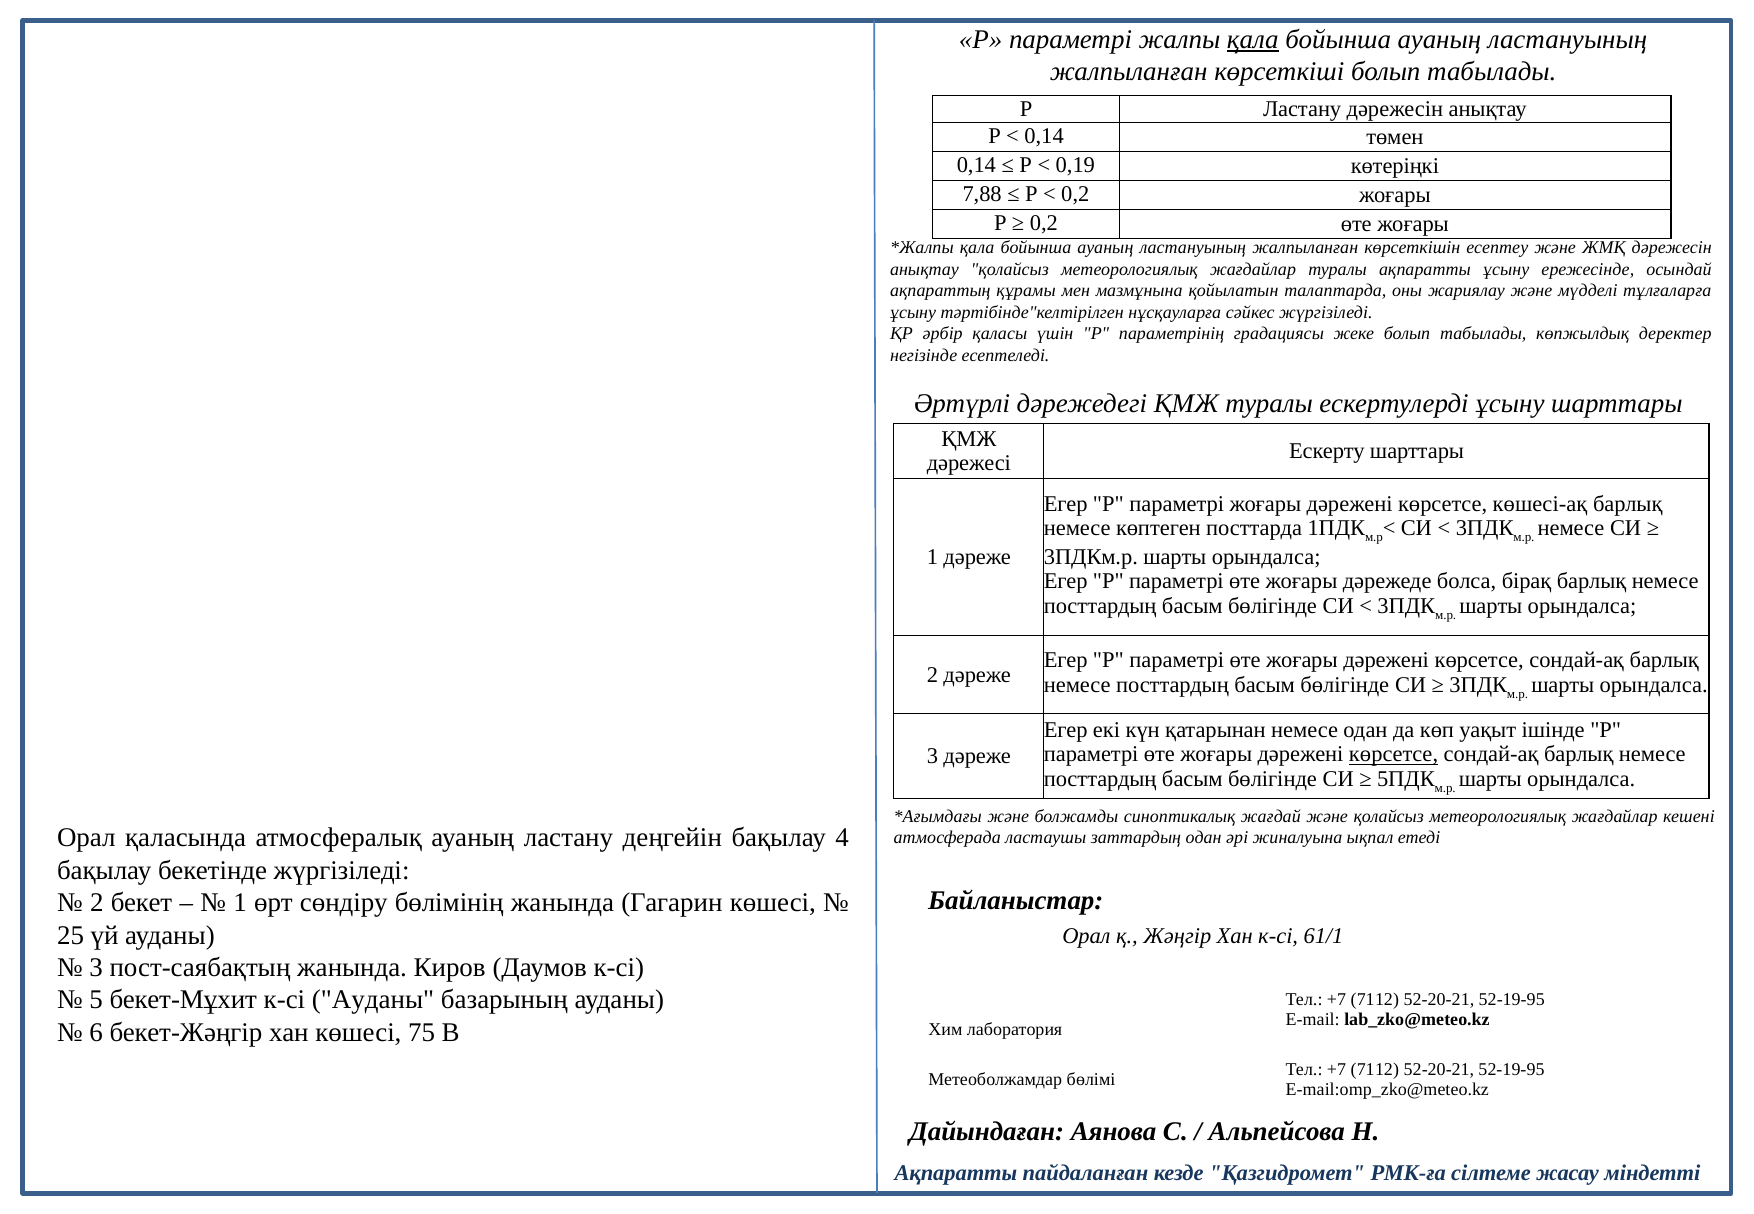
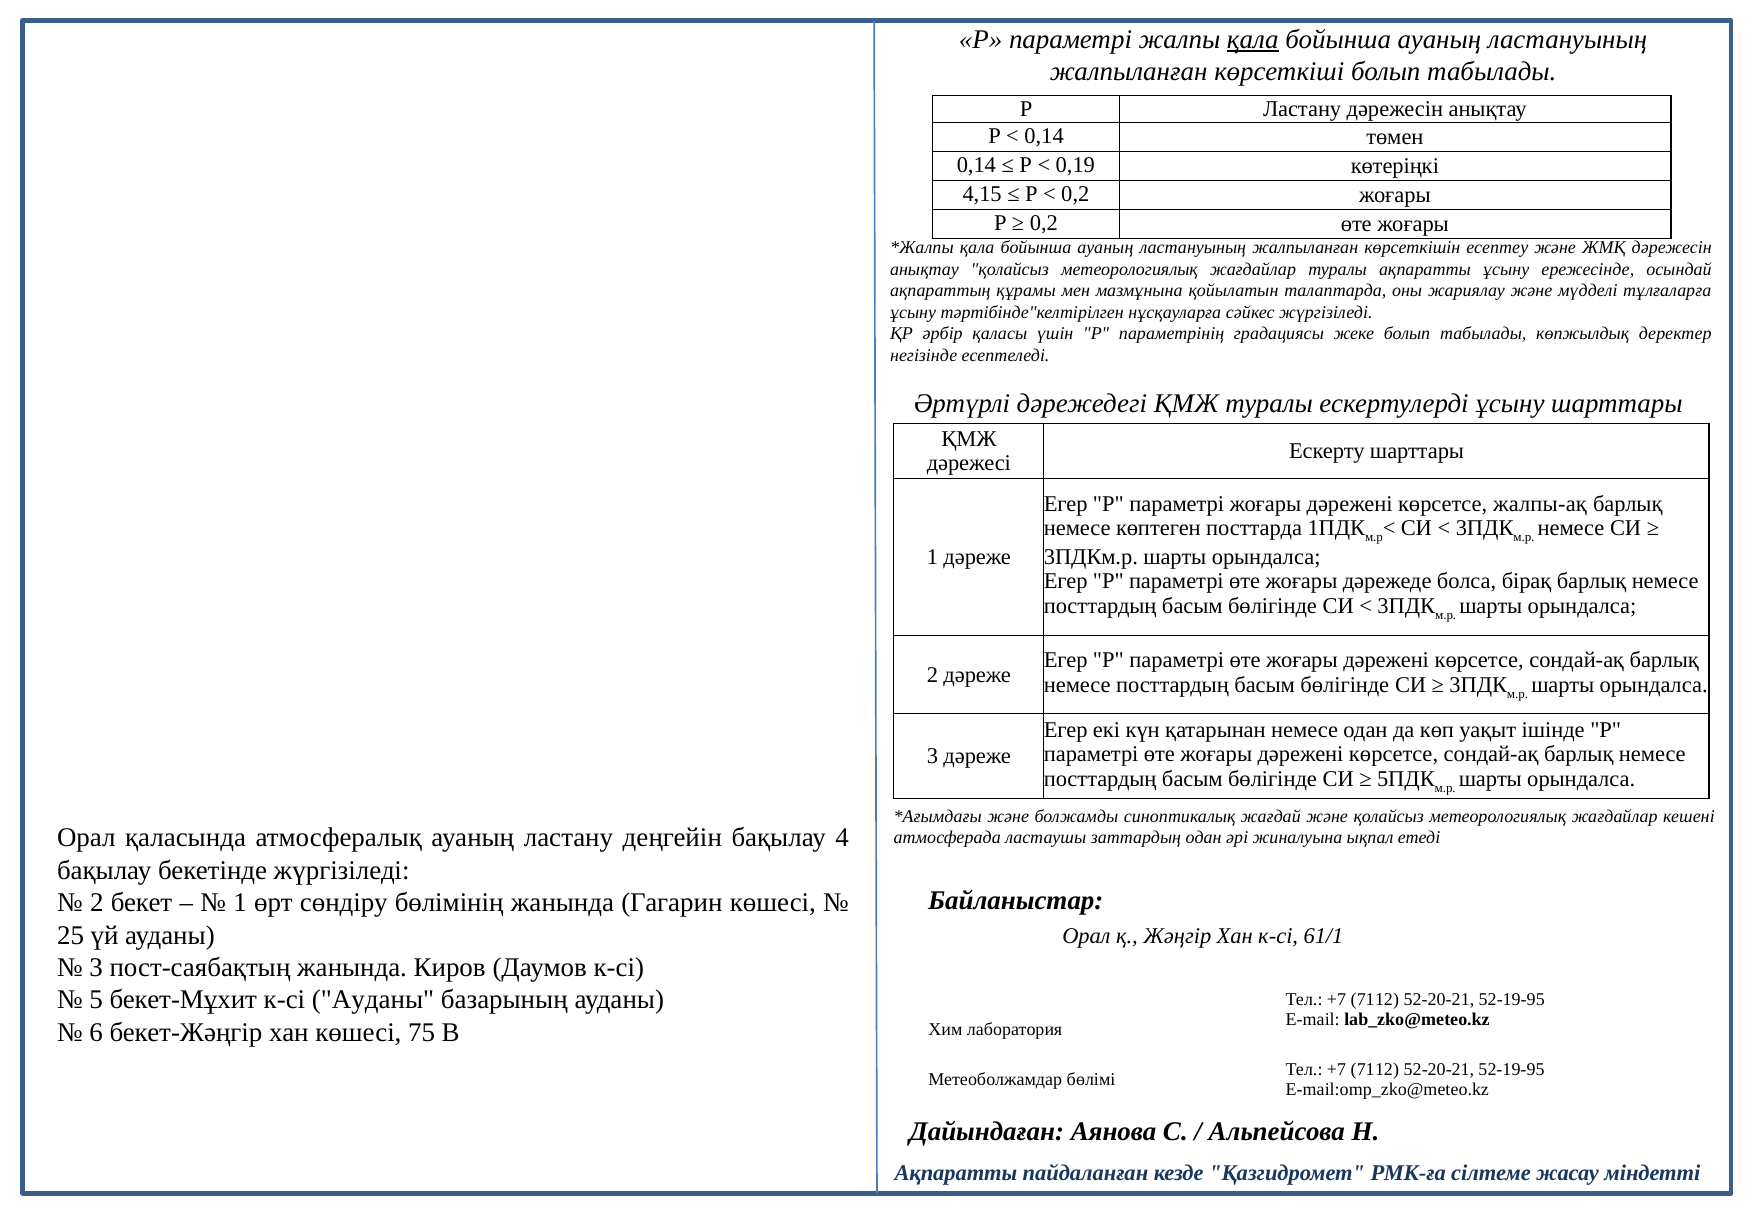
7,88: 7,88 -> 4,15 (982, 194)
көшесі-ақ: көшесі-ақ -> жалпы-ақ (1540, 504)
көрсетсе underline: present -> none (1394, 755)
